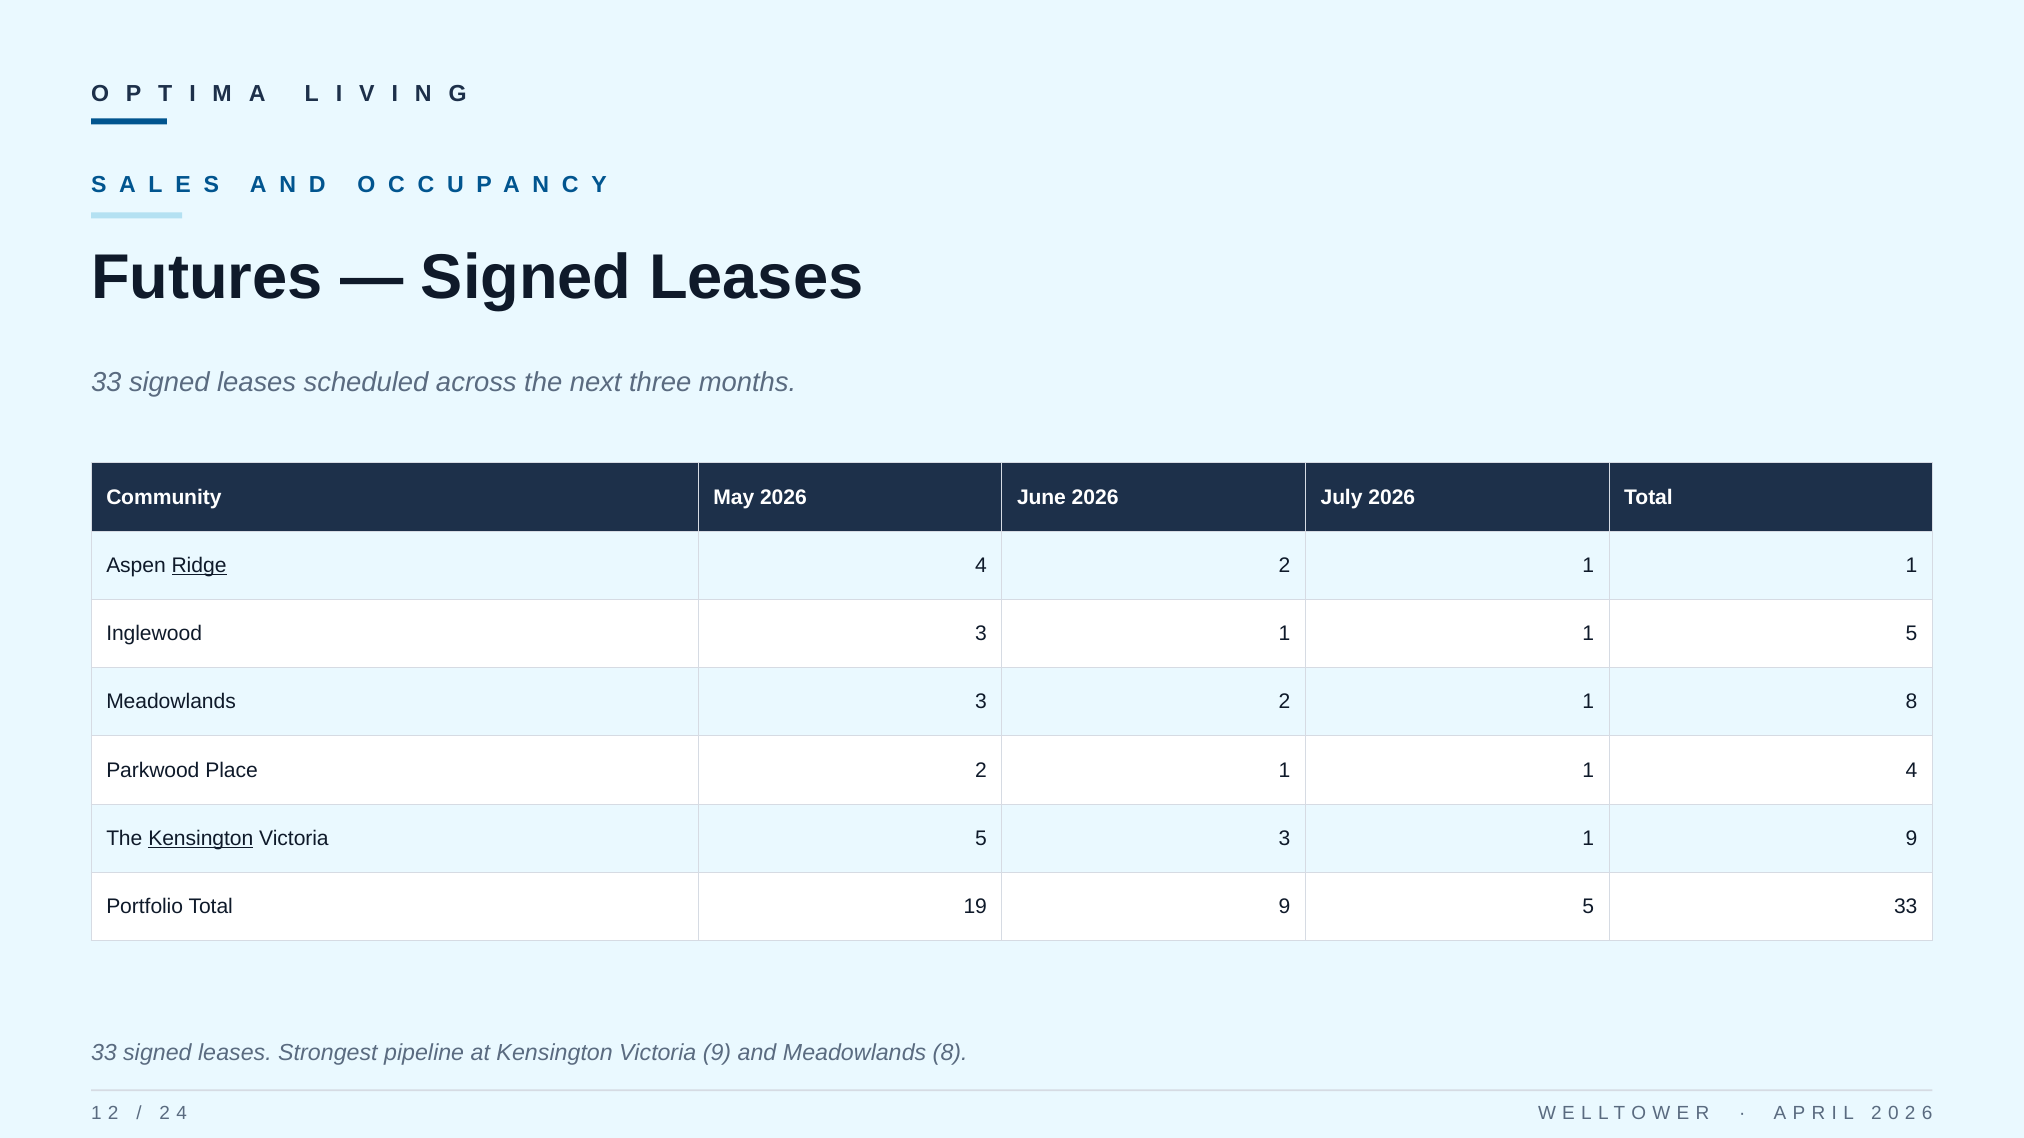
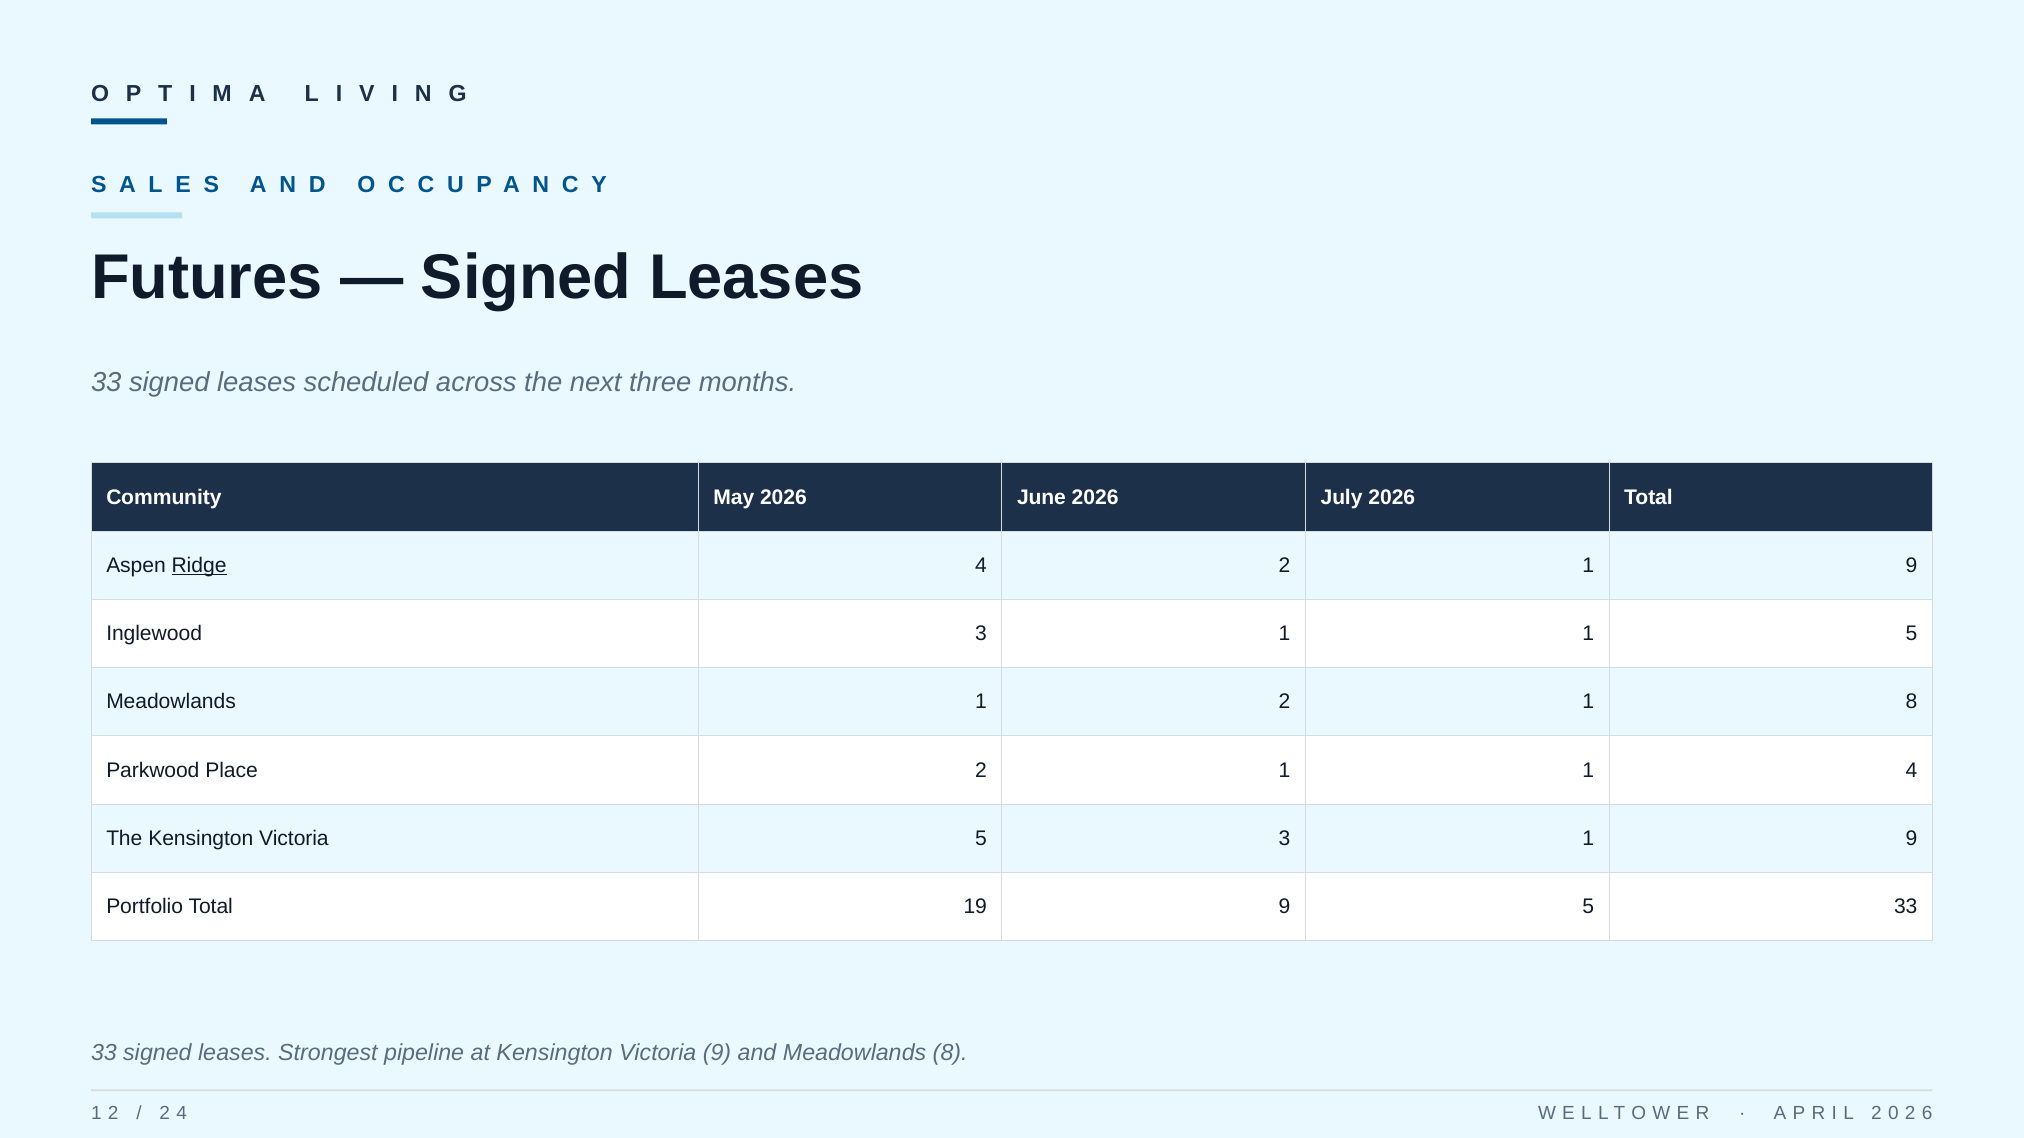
4 2 1 1: 1 -> 9 (1911, 566)
Meadowlands 3: 3 -> 1 (981, 702)
Kensington underline: present -> none (201, 839)
